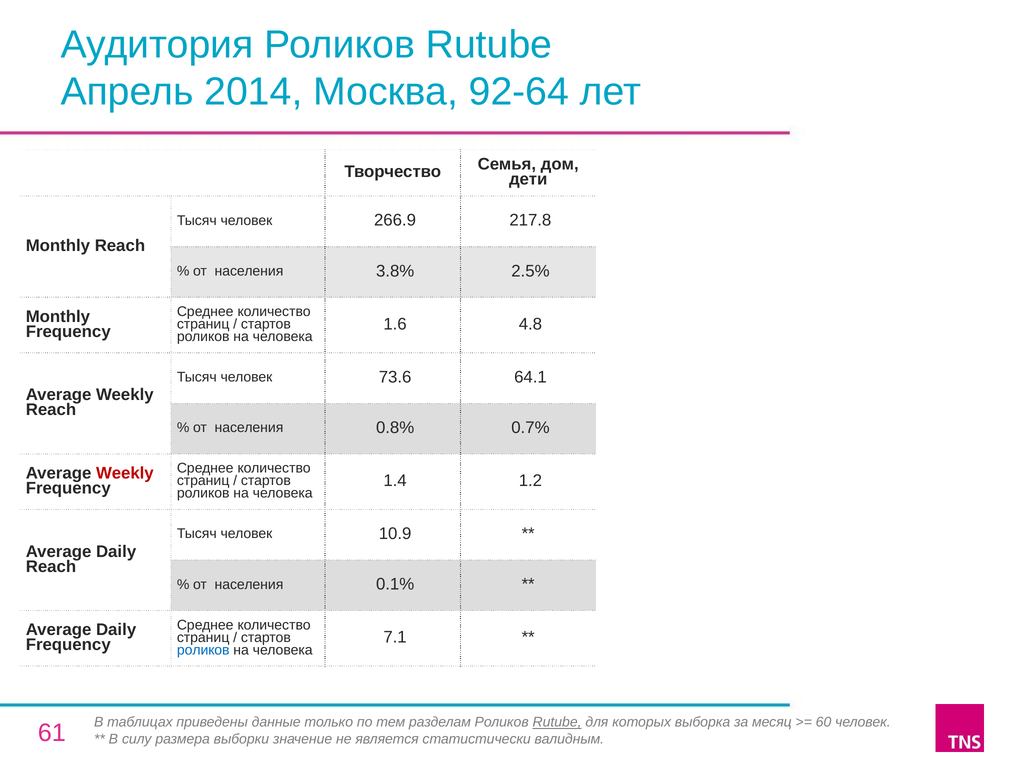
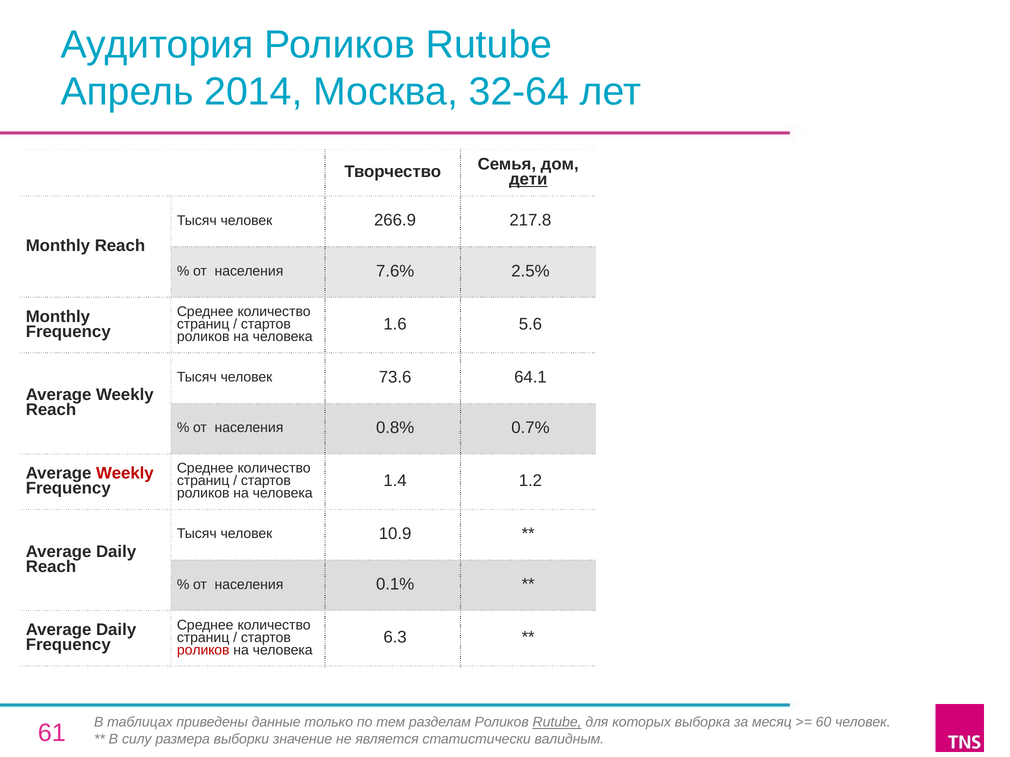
92-64: 92-64 -> 32-64 (519, 92)
дети underline: none -> present (528, 180)
3.8%: 3.8% -> 7.6% (395, 271)
4.8: 4.8 -> 5.6 (530, 324)
7.1: 7.1 -> 6.3 (395, 638)
роликов colour: blue -> red (203, 650)
